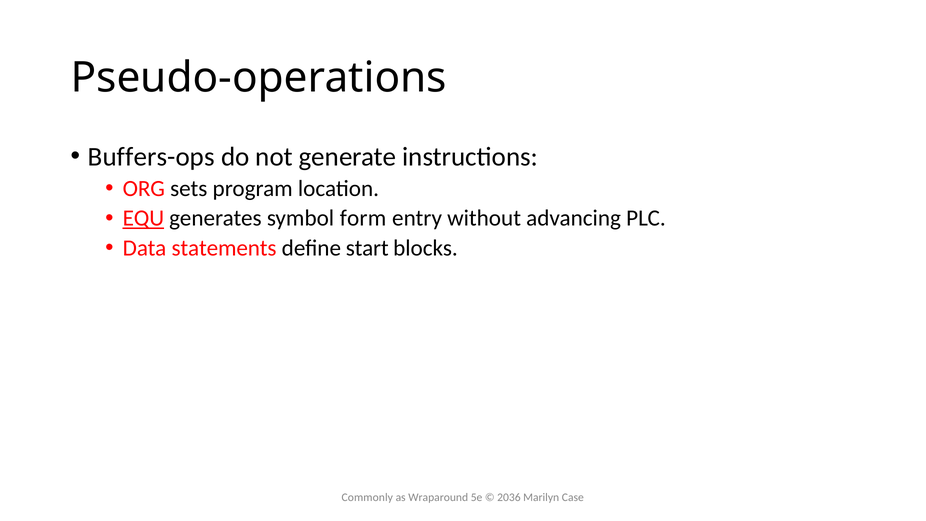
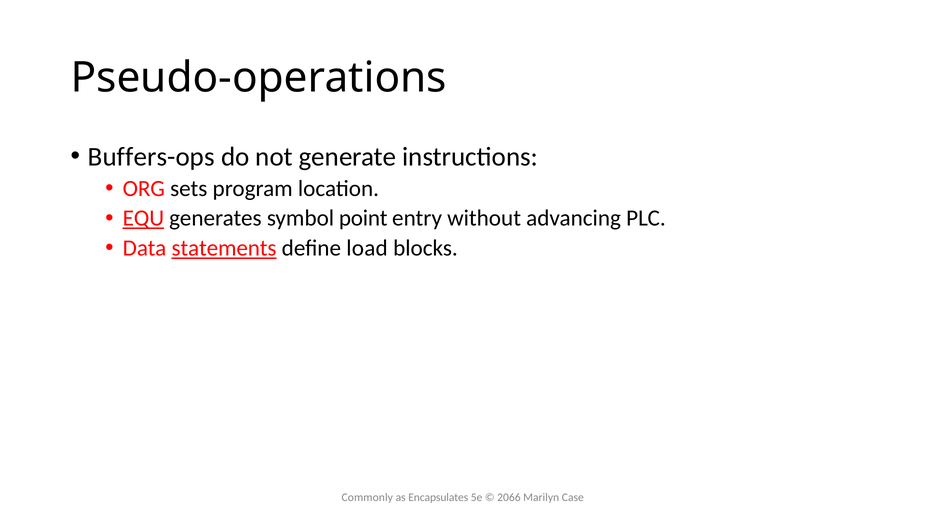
form: form -> point (363, 218)
statements underline: none -> present (224, 248)
start: start -> load (367, 248)
Wraparound: Wraparound -> Encapsulates (438, 497)
2036: 2036 -> 2066 (509, 497)
